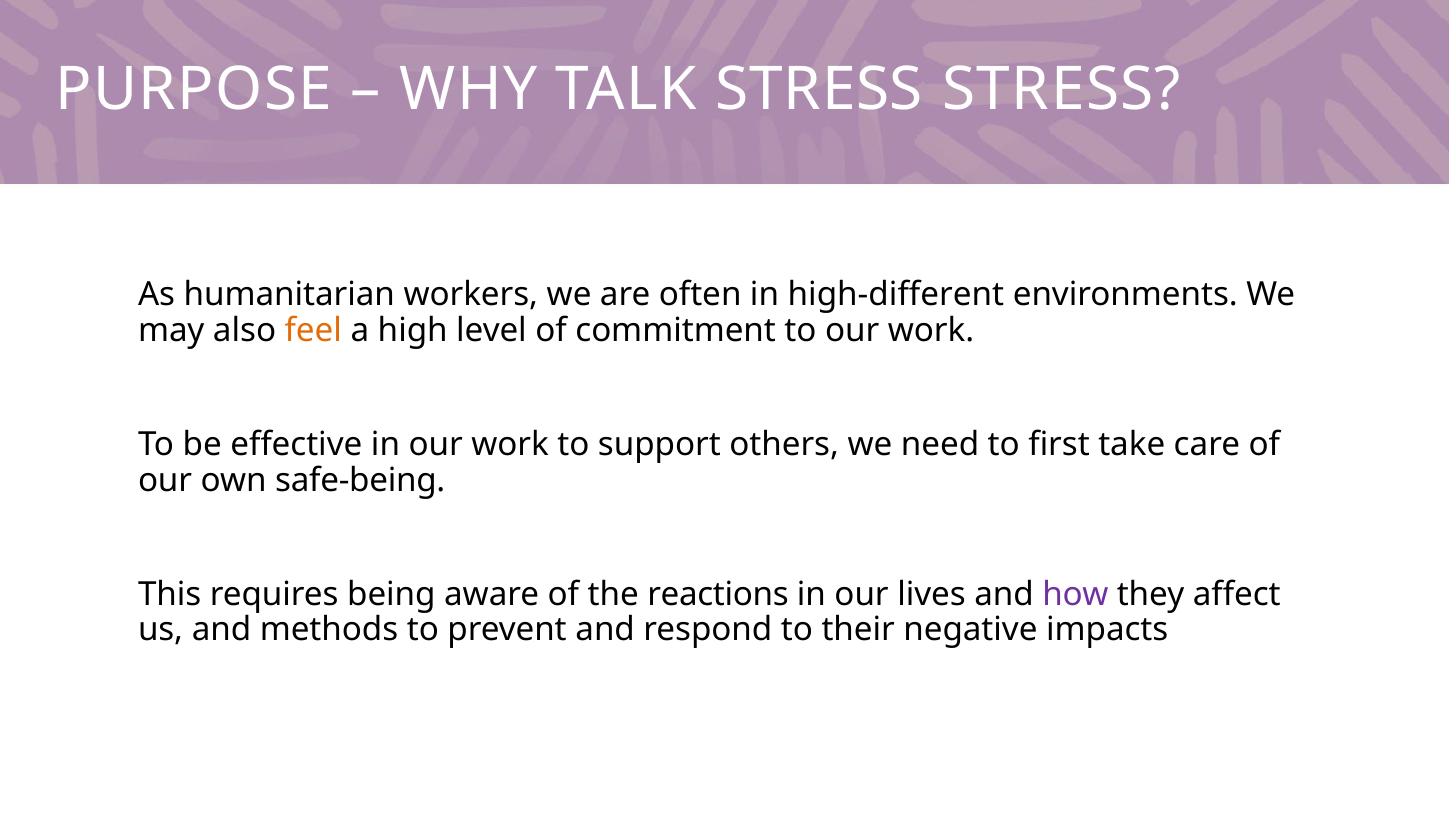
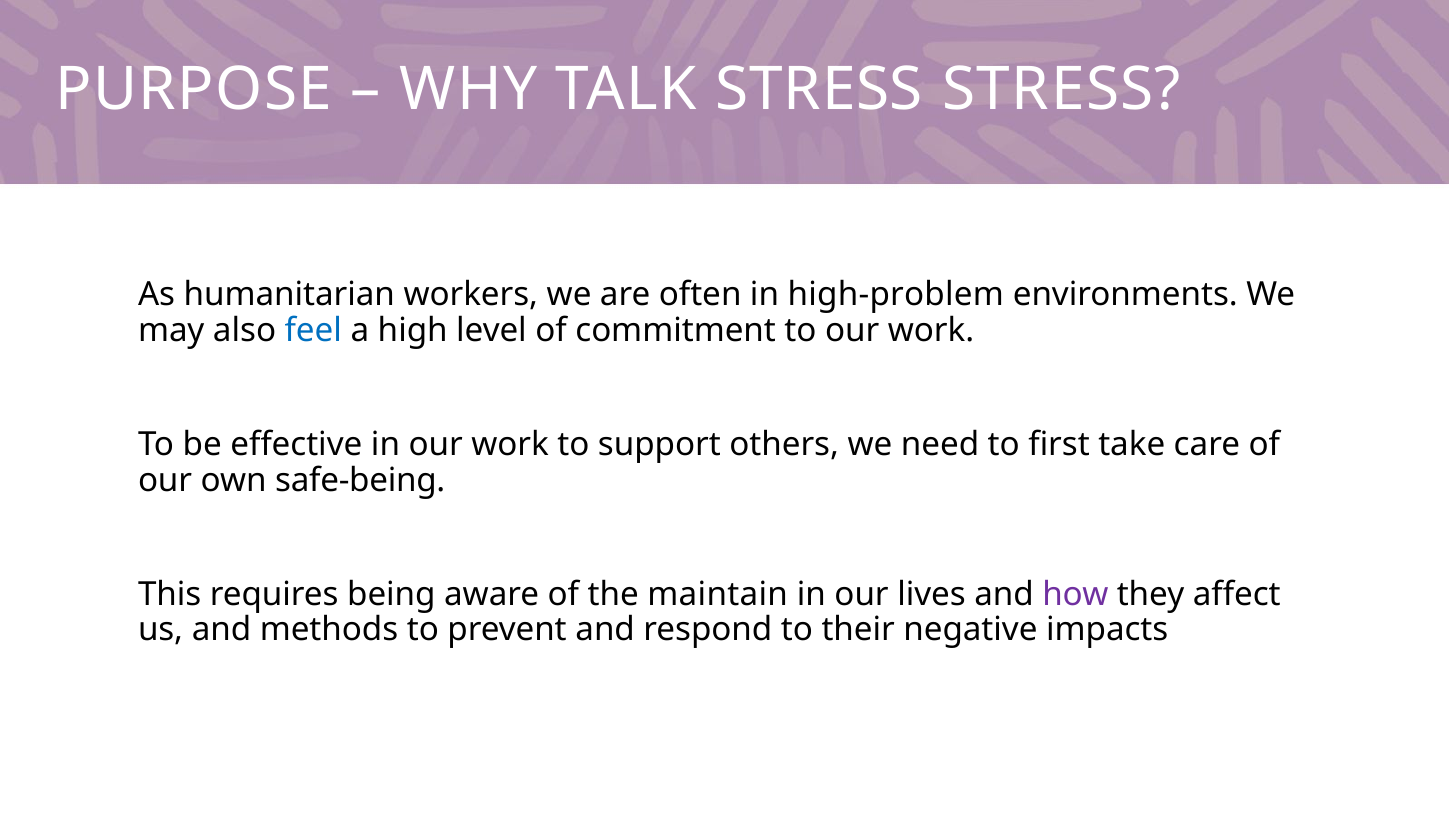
high-different: high-different -> high-problem (896, 295)
feel colour: orange -> blue (313, 331)
reactions: reactions -> maintain (718, 594)
